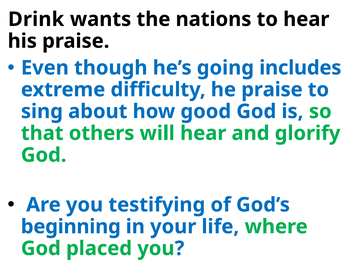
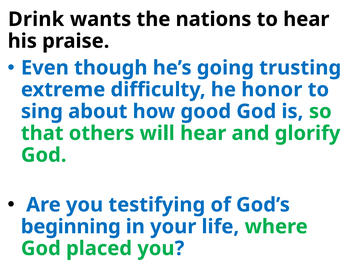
includes: includes -> trusting (300, 68)
he praise: praise -> honor (272, 89)
